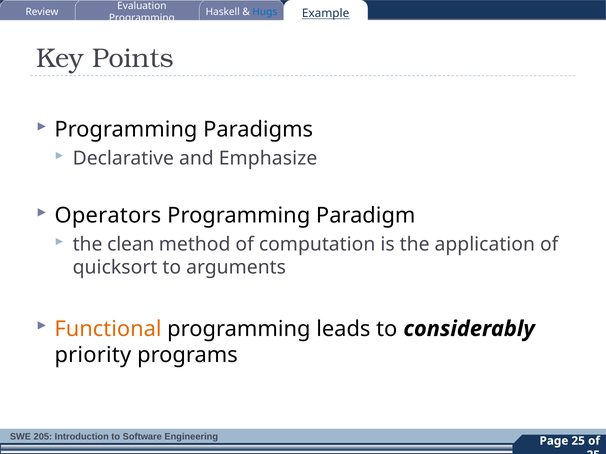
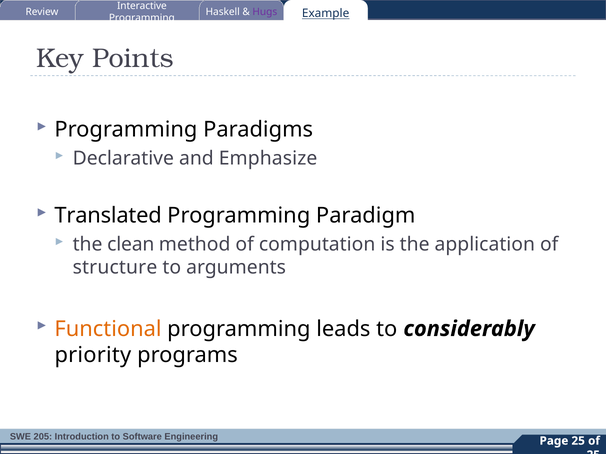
Evaluation: Evaluation -> Interactive (142, 6)
Hugs colour: blue -> purple (265, 12)
Operators: Operators -> Translated (108, 216)
quicksort: quicksort -> structure (115, 268)
